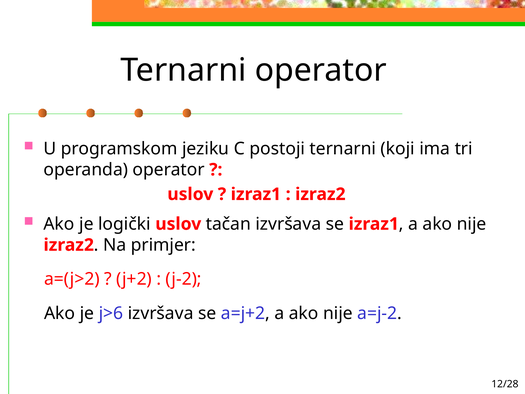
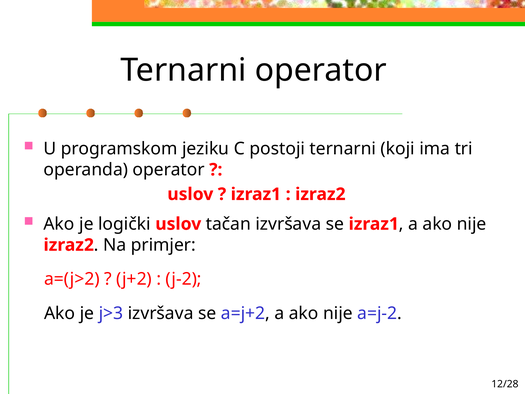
j>6: j>6 -> j>3 (111, 313)
